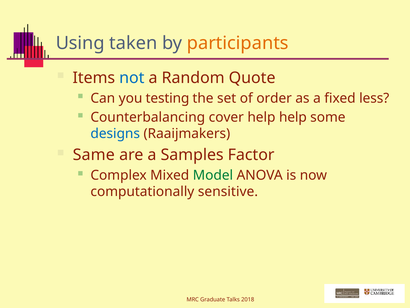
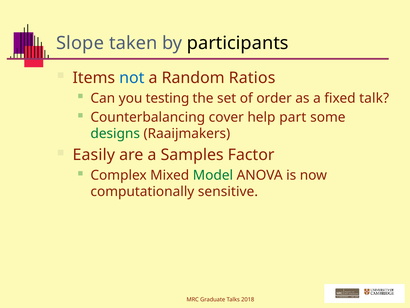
Using: Using -> Slope (80, 43)
participants colour: orange -> black (238, 43)
Quote: Quote -> Ratios (252, 78)
less: less -> talk (374, 98)
help help: help -> part (293, 117)
designs colour: blue -> green (115, 134)
Same: Same -> Easily (94, 155)
